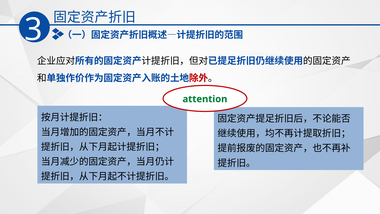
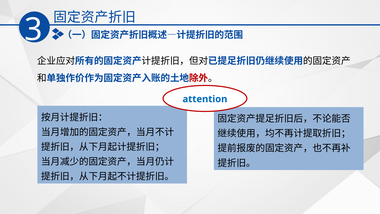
attention colour: green -> blue (205, 99)
